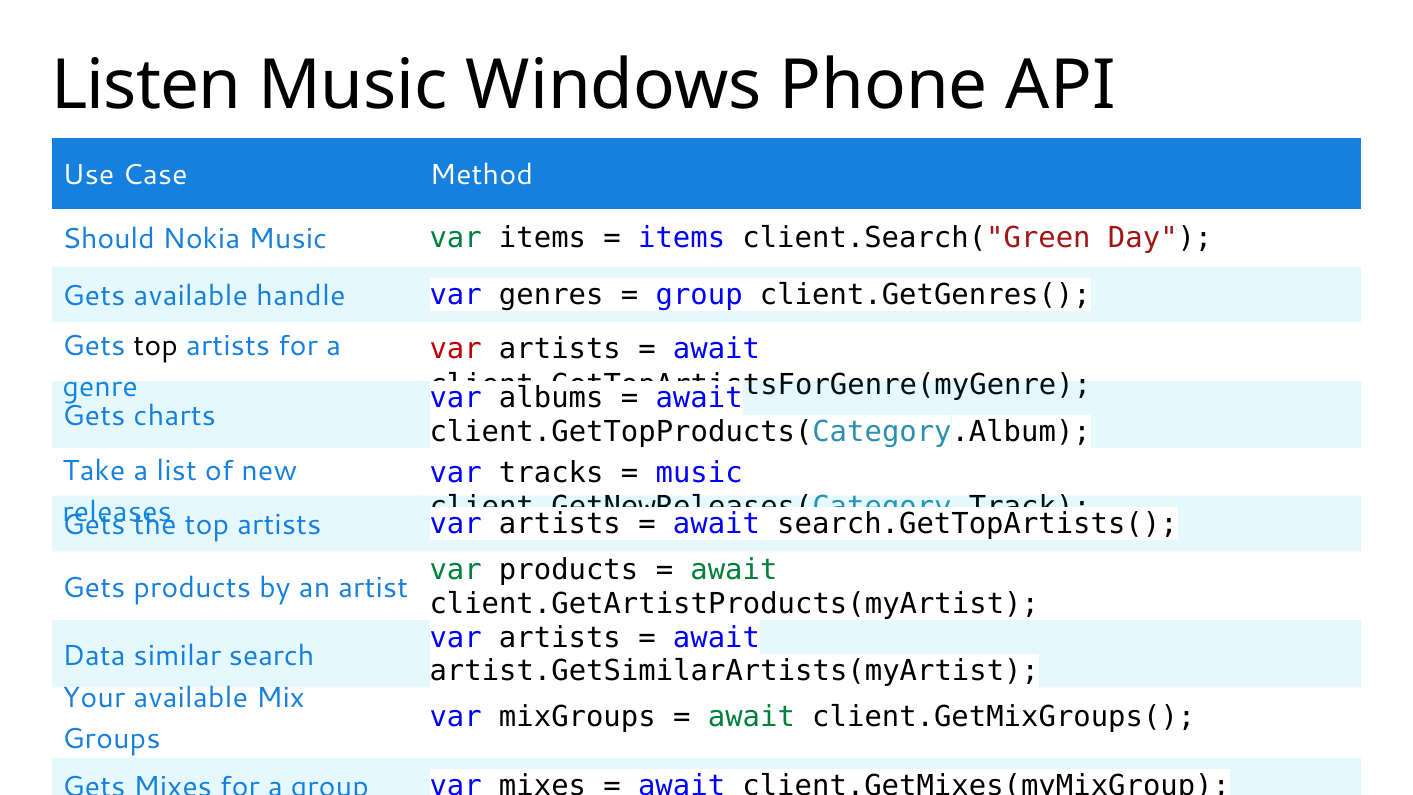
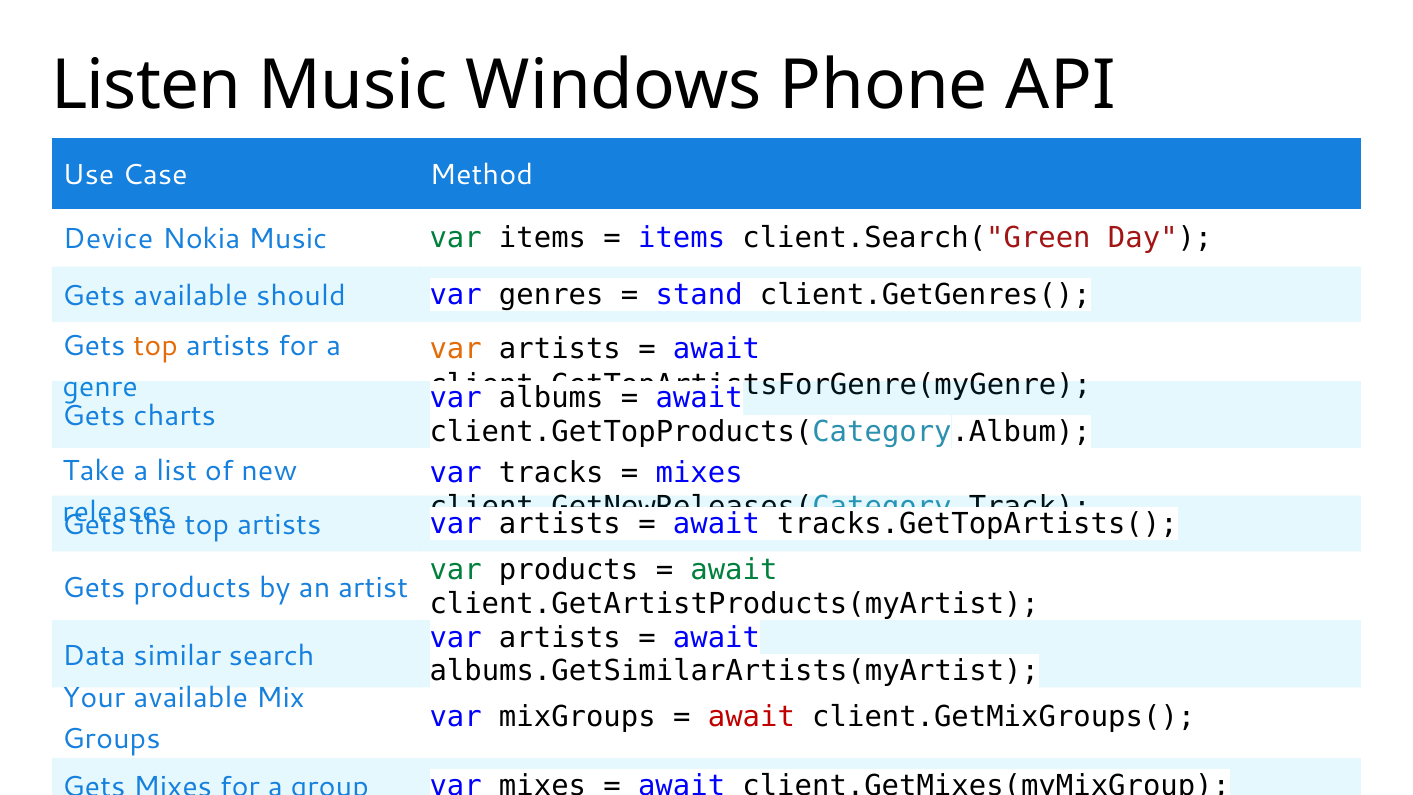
Should: Should -> Device (108, 239)
handle: handle -> should (301, 296)
group: group -> stand (699, 295)
top colour: black -> orange (156, 346)
var colour: red -> orange (456, 348)
music: music -> mixes (699, 473)
search.GetTopArtists(: search.GetTopArtists( -> tracks.GetTopArtists( (977, 524)
artist.GetSimilarArtists(myArtist: artist.GetSimilarArtists(myArtist -> albums.GetSimilarArtists(myArtist (734, 671)
await colour: green -> red (751, 717)
